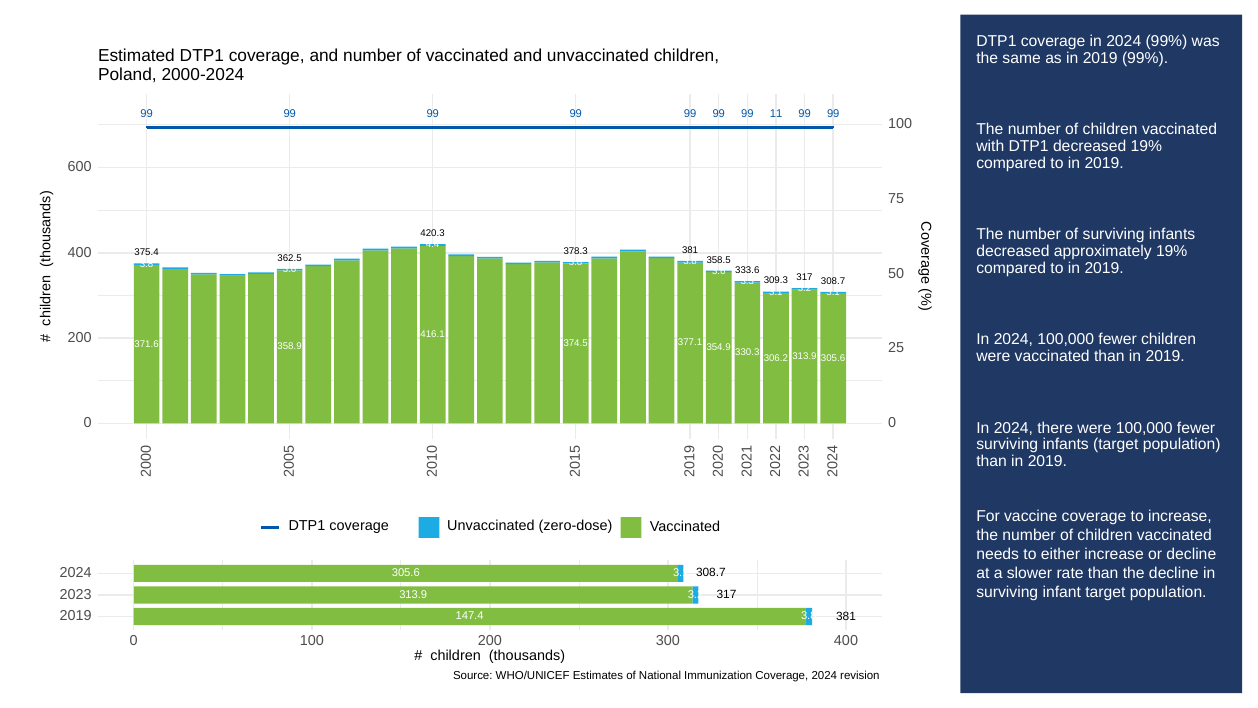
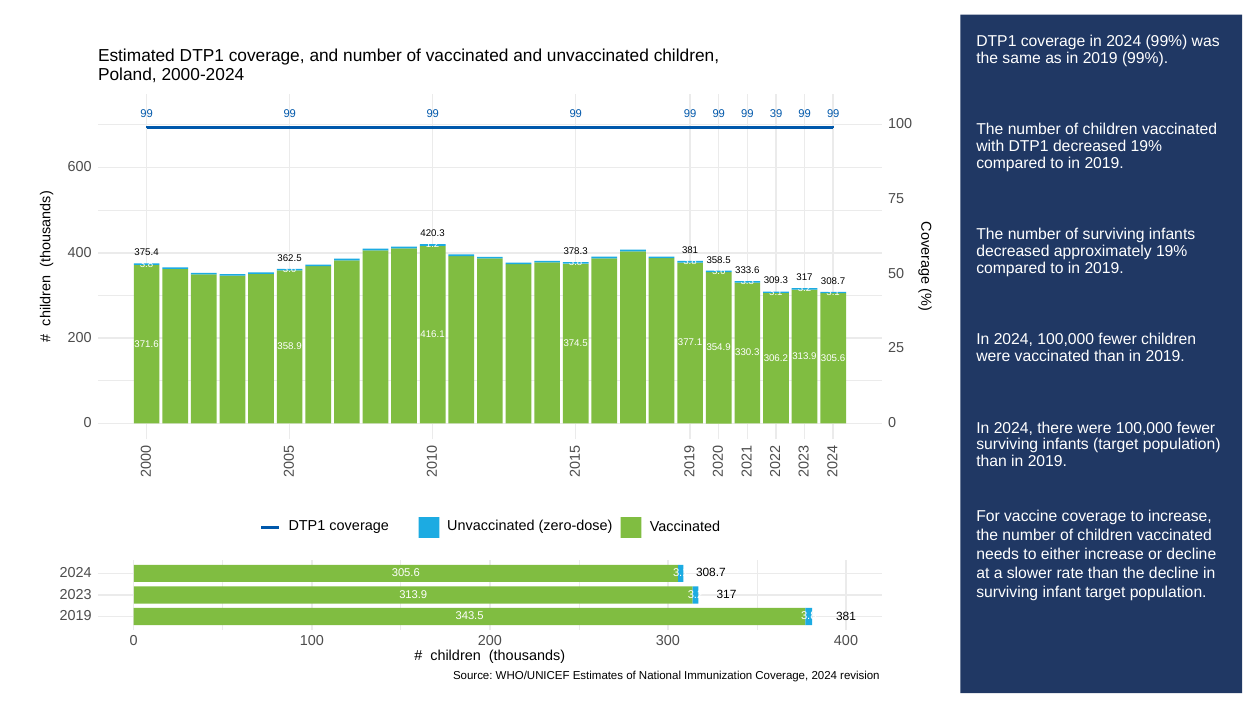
11: 11 -> 39 (776, 114)
4.4: 4.4 -> 1.2 (433, 245)
147.4: 147.4 -> 343.5 (470, 616)
